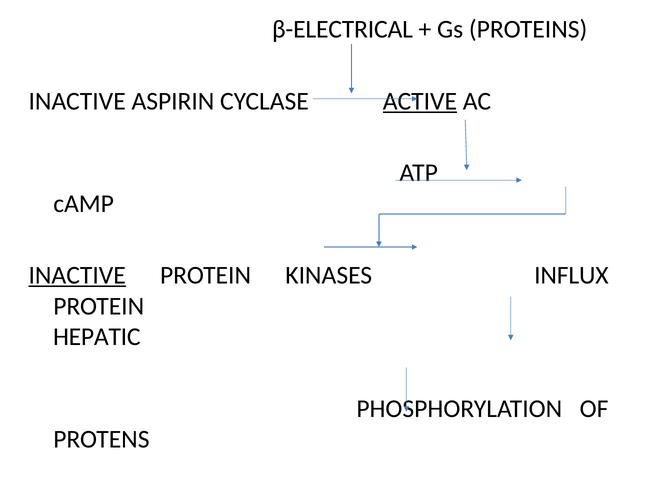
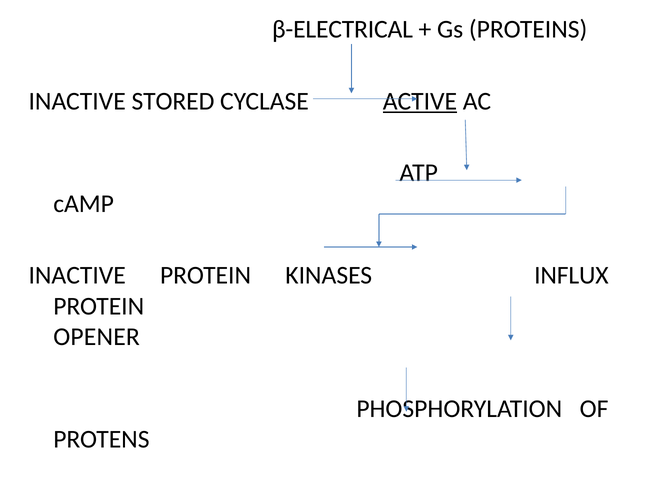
ASPIRIN: ASPIRIN -> STORED (173, 101)
INACTIVE underline: present -> none (77, 276)
HEPATIC: HEPATIC -> OPENER (97, 337)
